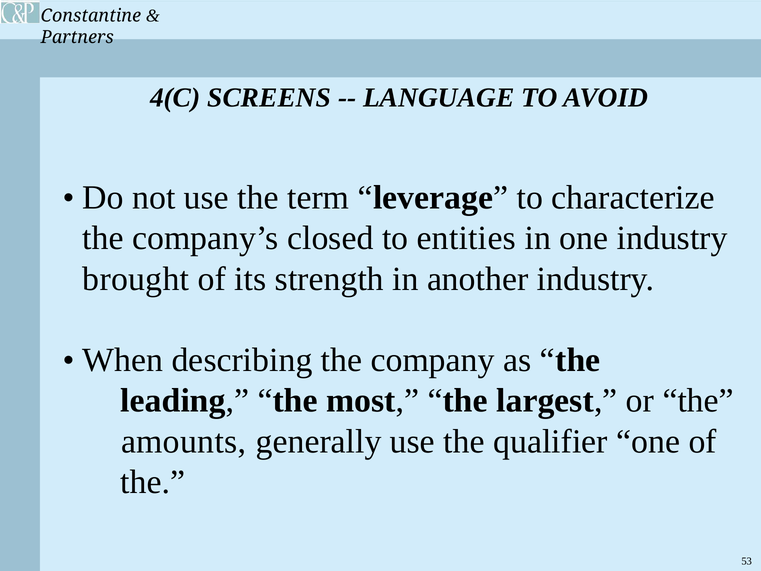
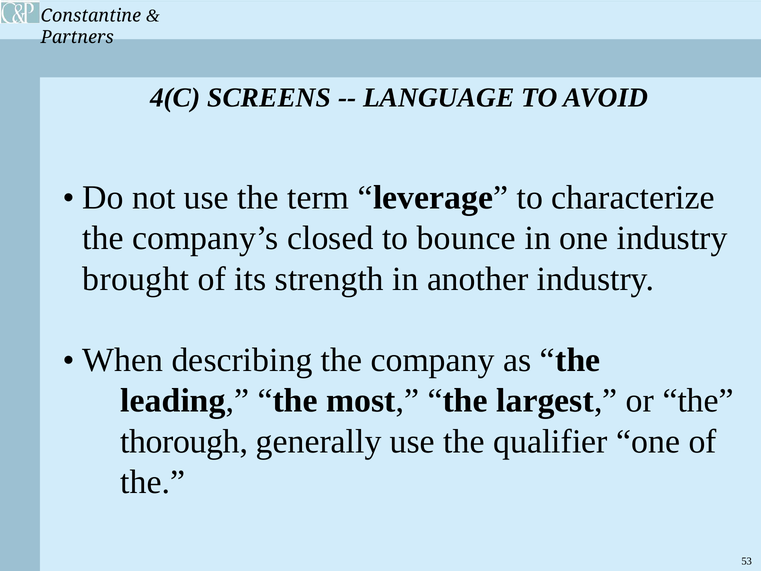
entities: entities -> bounce (466, 238)
amounts: amounts -> thorough (184, 441)
